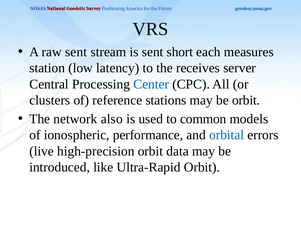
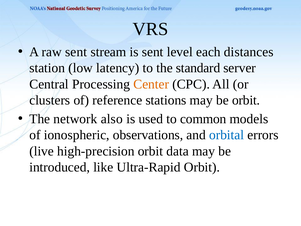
short: short -> level (180, 52)
measures: measures -> distances (249, 52)
receives: receives -> standard (198, 68)
Center colour: blue -> orange (151, 84)
performance: performance -> observations (148, 135)
